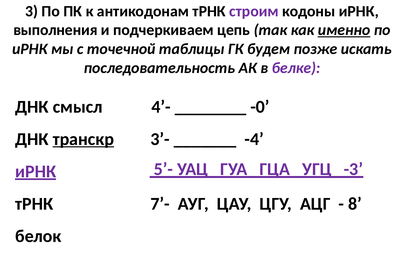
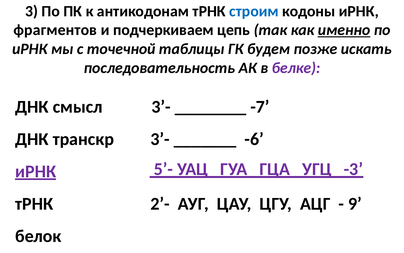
строим colour: purple -> blue (254, 11)
выполнения: выполнения -> фрагментов (55, 30)
смысл 4’-: 4’- -> 3’- (161, 107)
-0: -0 -> -7 (260, 107)
транскр underline: present -> none (83, 139)
-4: -4 -> -6 (254, 139)
7’-: 7’- -> 2’- (160, 203)
8: 8 -> 9 (355, 203)
